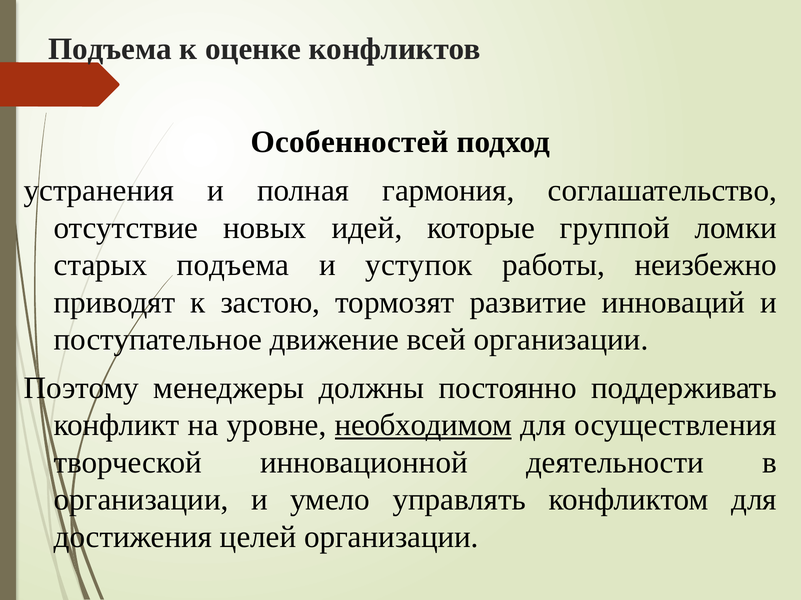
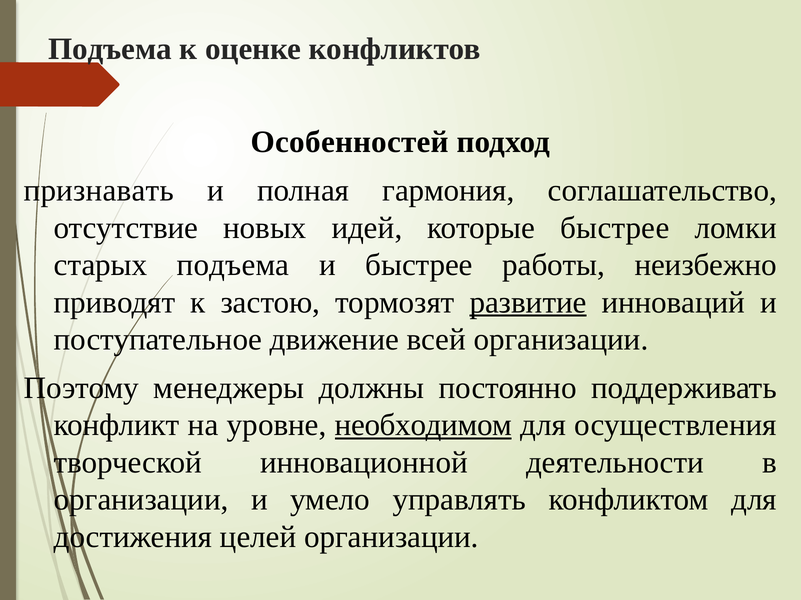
устранения: устранения -> признавать (99, 191)
которые группой: группой -> быстрее (615, 228)
и уступок: уступок -> быстрее (419, 265)
развитие underline: none -> present (528, 303)
